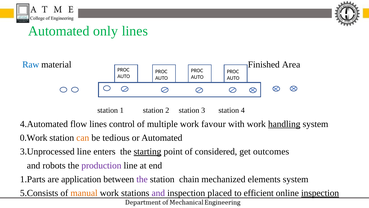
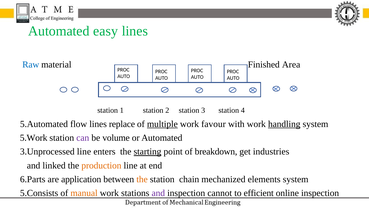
only: only -> easy (106, 31)
4.Automated: 4.Automated -> 5.Automated (44, 124)
control: control -> replace (122, 124)
multiple underline: none -> present (162, 124)
0.Work: 0.Work -> 5.Work (34, 137)
can colour: orange -> purple (83, 137)
tedious: tedious -> volume (116, 137)
considered: considered -> breakdown (216, 151)
outcomes: outcomes -> industries (271, 151)
robots: robots -> linked (54, 165)
production colour: purple -> orange (101, 165)
1.Parts: 1.Parts -> 6.Parts (33, 179)
the colour: purple -> orange (142, 179)
placed: placed -> cannot (220, 193)
inspection underline: present -> none (320, 193)
